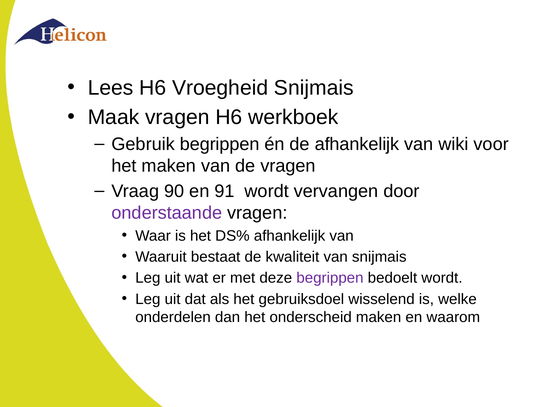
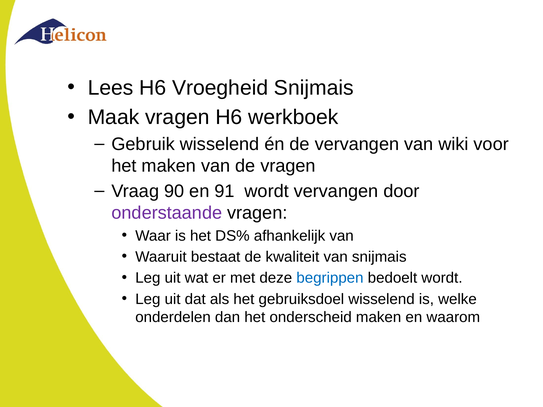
Gebruik begrippen: begrippen -> wisselend (220, 144)
de afhankelijk: afhankelijk -> vervangen (357, 144)
begrippen colour: purple -> blue (330, 278)
